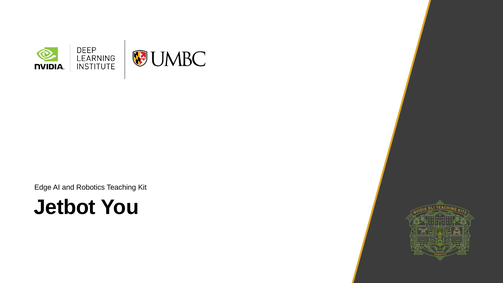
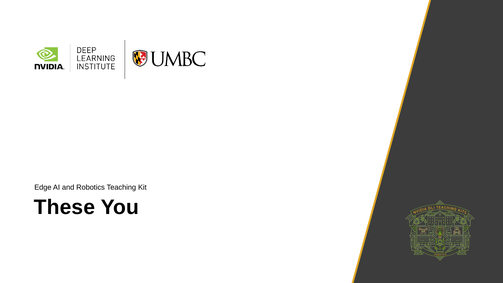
Jetbot: Jetbot -> These (64, 207)
